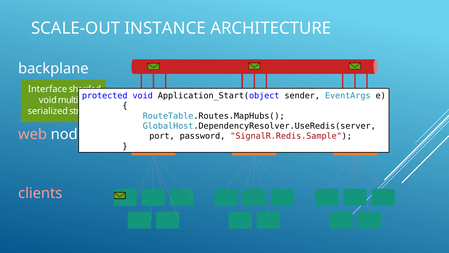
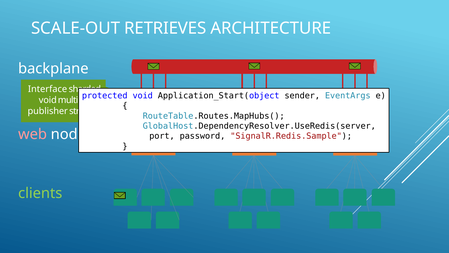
INSTANCE: INSTANCE -> RETRIEVES (165, 28)
serialized: serialized -> publisher (48, 111)
clients colour: pink -> light green (40, 193)
